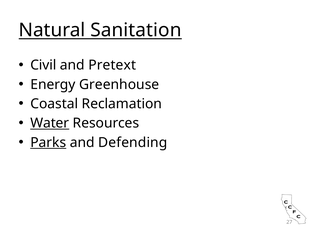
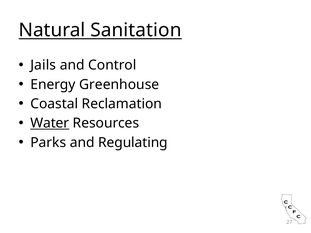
Civil: Civil -> Jails (43, 65)
Pretext: Pretext -> Control (112, 65)
Parks underline: present -> none (48, 143)
Defending: Defending -> Regulating (133, 143)
